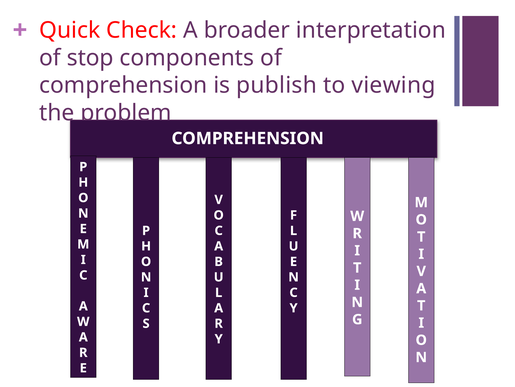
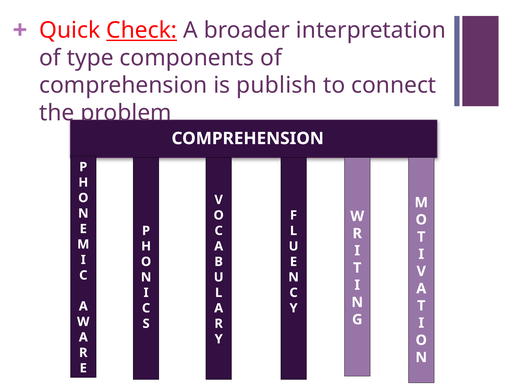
Check underline: none -> present (142, 30)
stop: stop -> type (90, 58)
viewing: viewing -> connect (394, 85)
